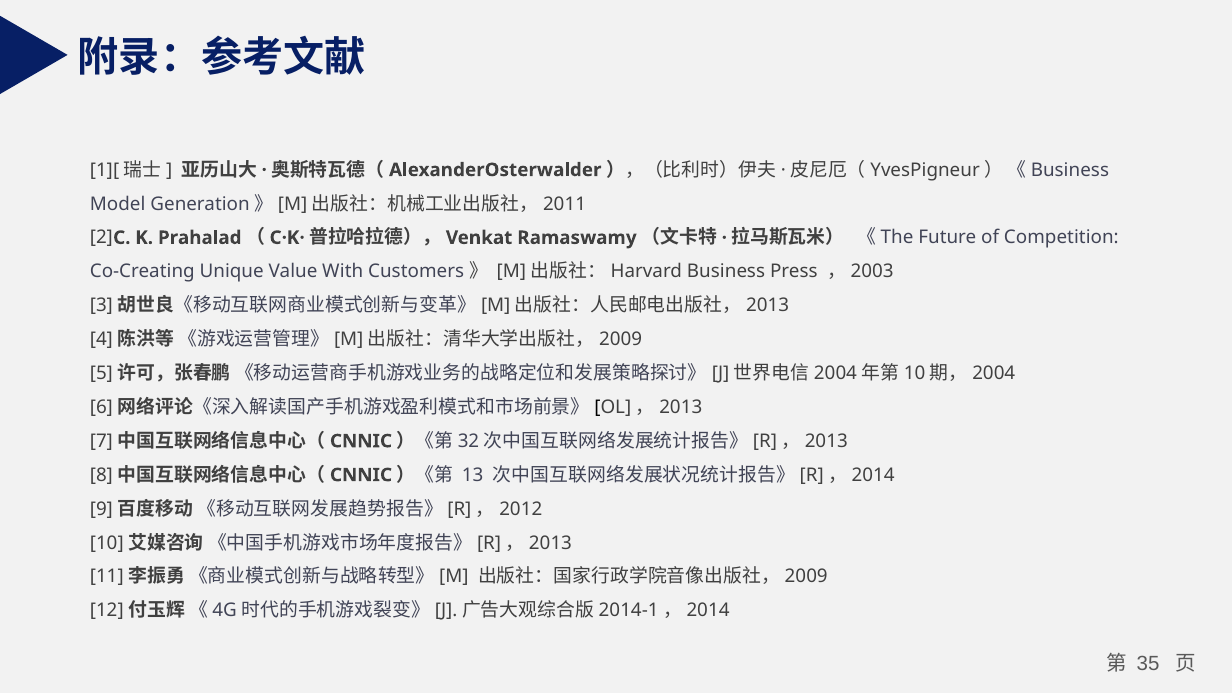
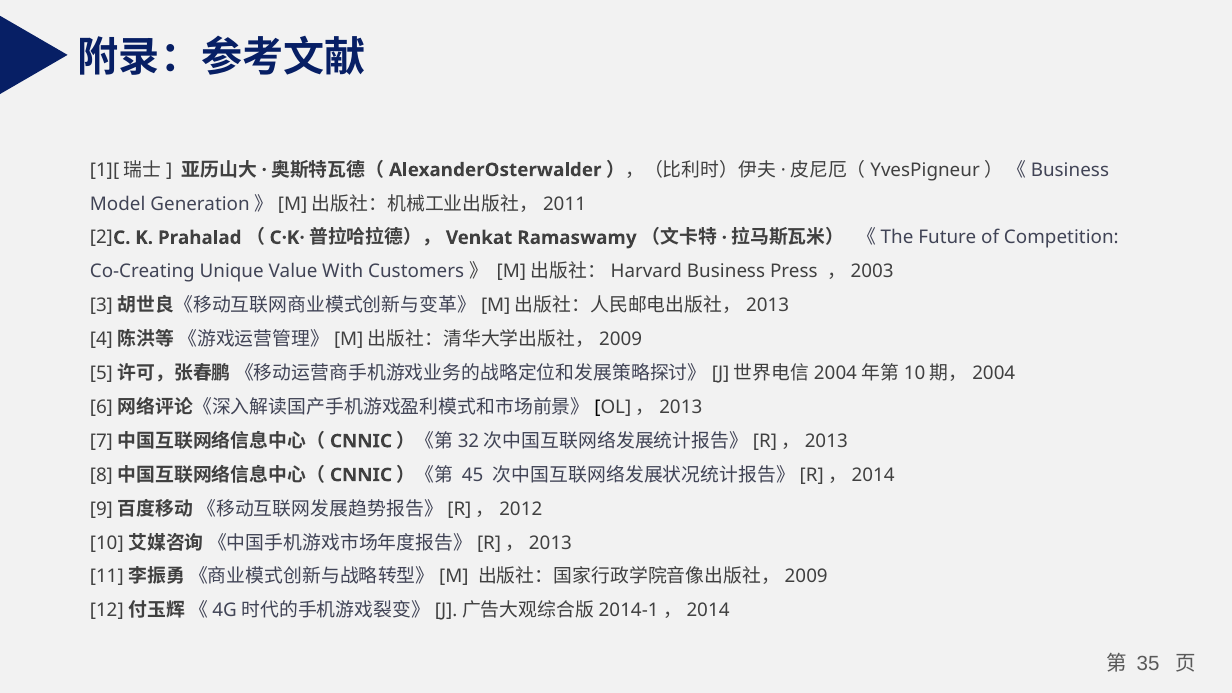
13: 13 -> 45 (473, 475)
